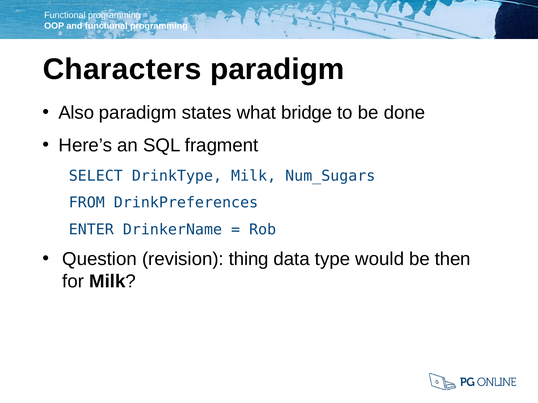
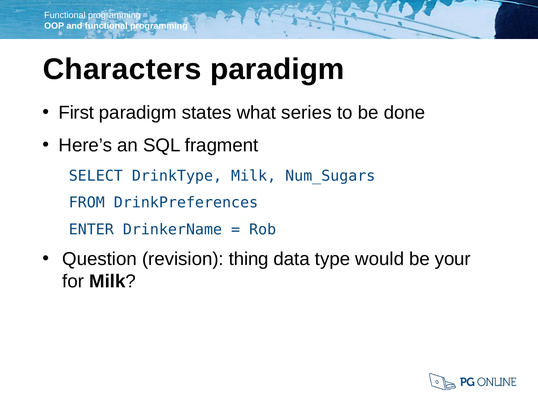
Also: Also -> First (76, 113)
bridge: bridge -> series (307, 113)
then: then -> your (453, 259)
